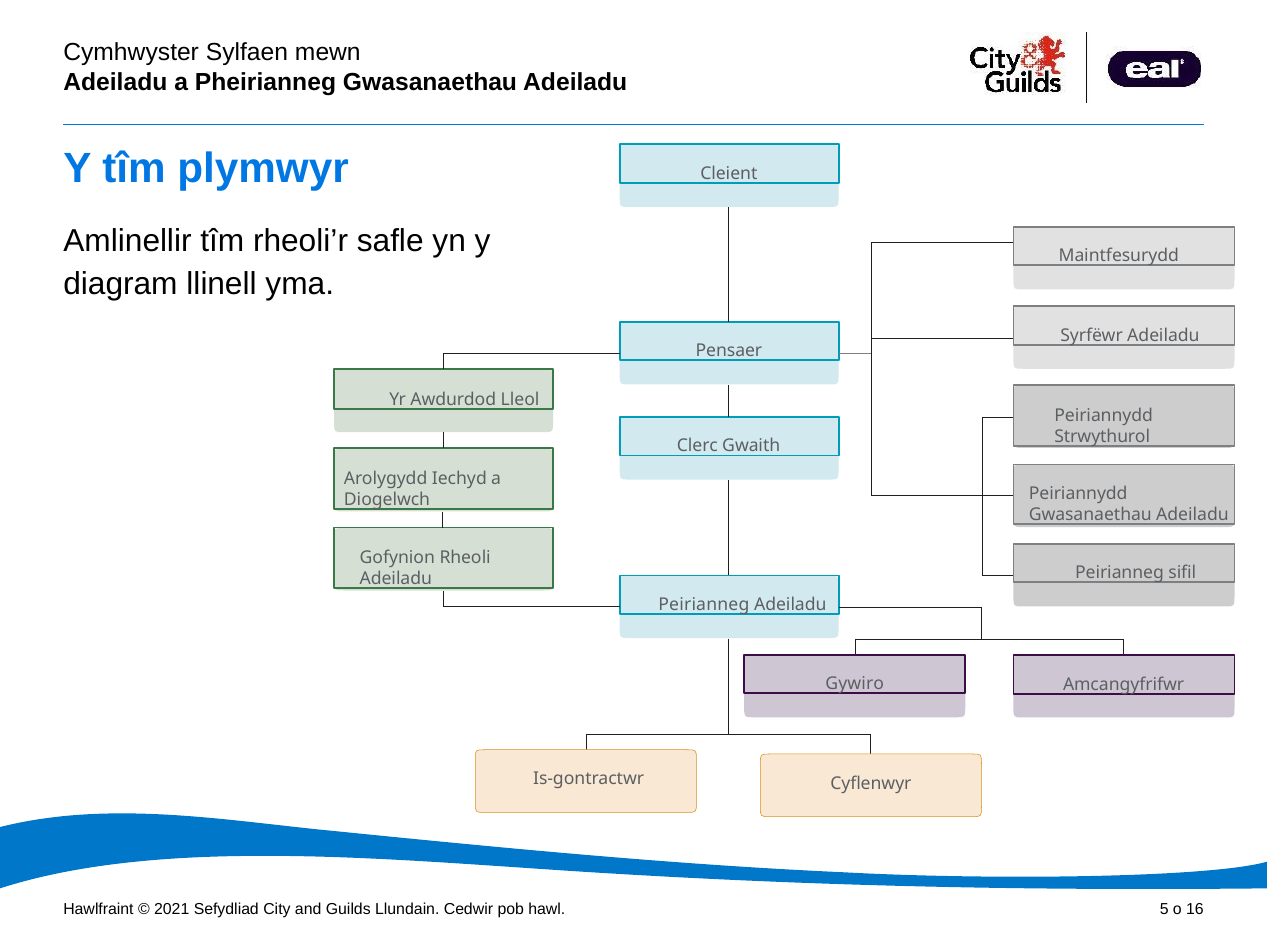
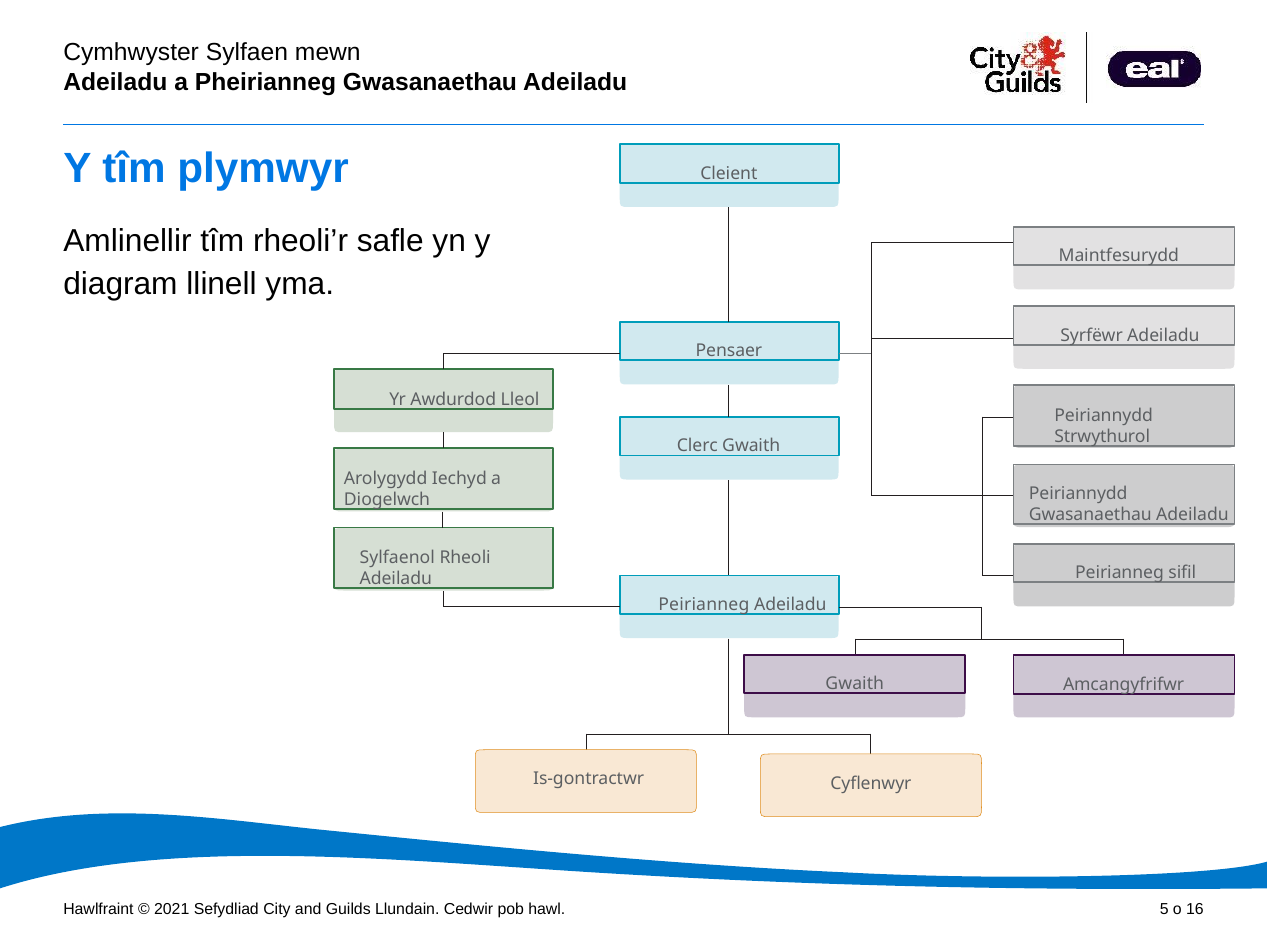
Gofynion: Gofynion -> Sylfaenol (397, 557)
Gywiro: Gywiro -> Gwaith (855, 683)
